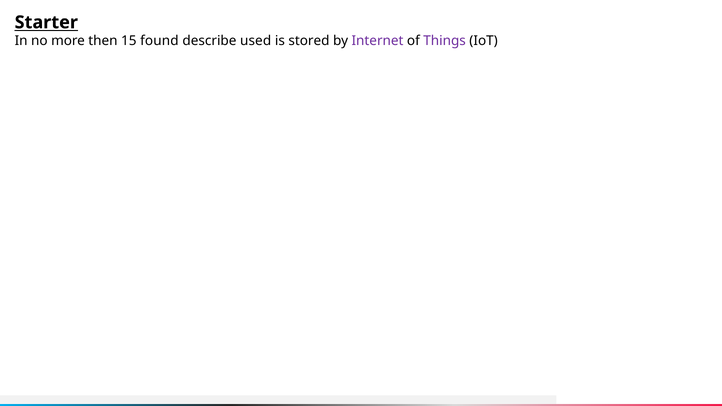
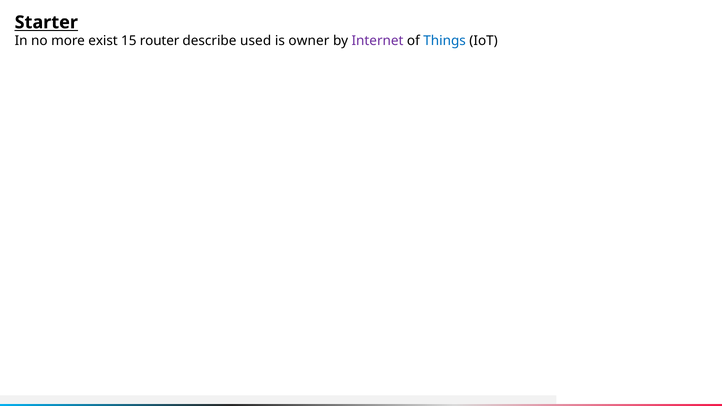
then: then -> exist (103, 41)
found: found -> router (160, 41)
stored: stored -> owner (309, 41)
Things colour: purple -> blue (445, 41)
